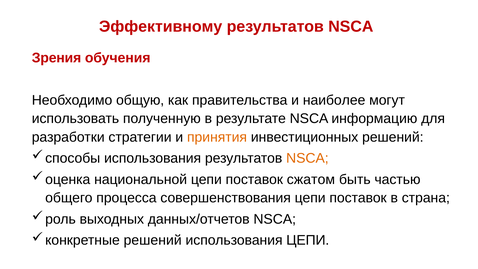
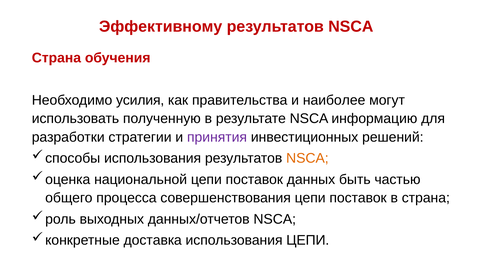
Зрения: Зрения -> Страна (56, 58)
общую: общую -> усилия (140, 100)
принятия colour: orange -> purple (217, 137)
сжатом: сжатом -> данных (311, 179)
решений: решений -> доставка (153, 240)
